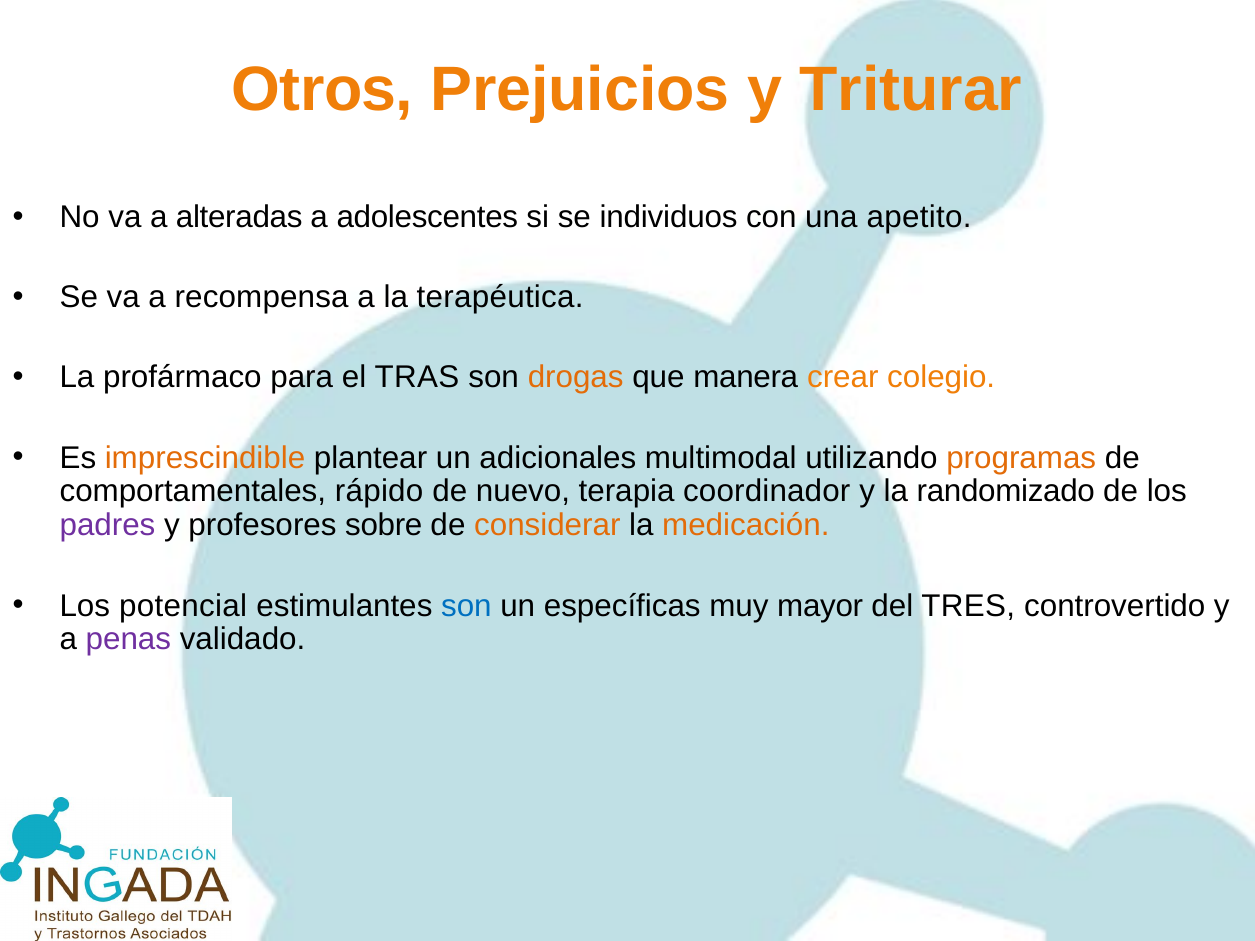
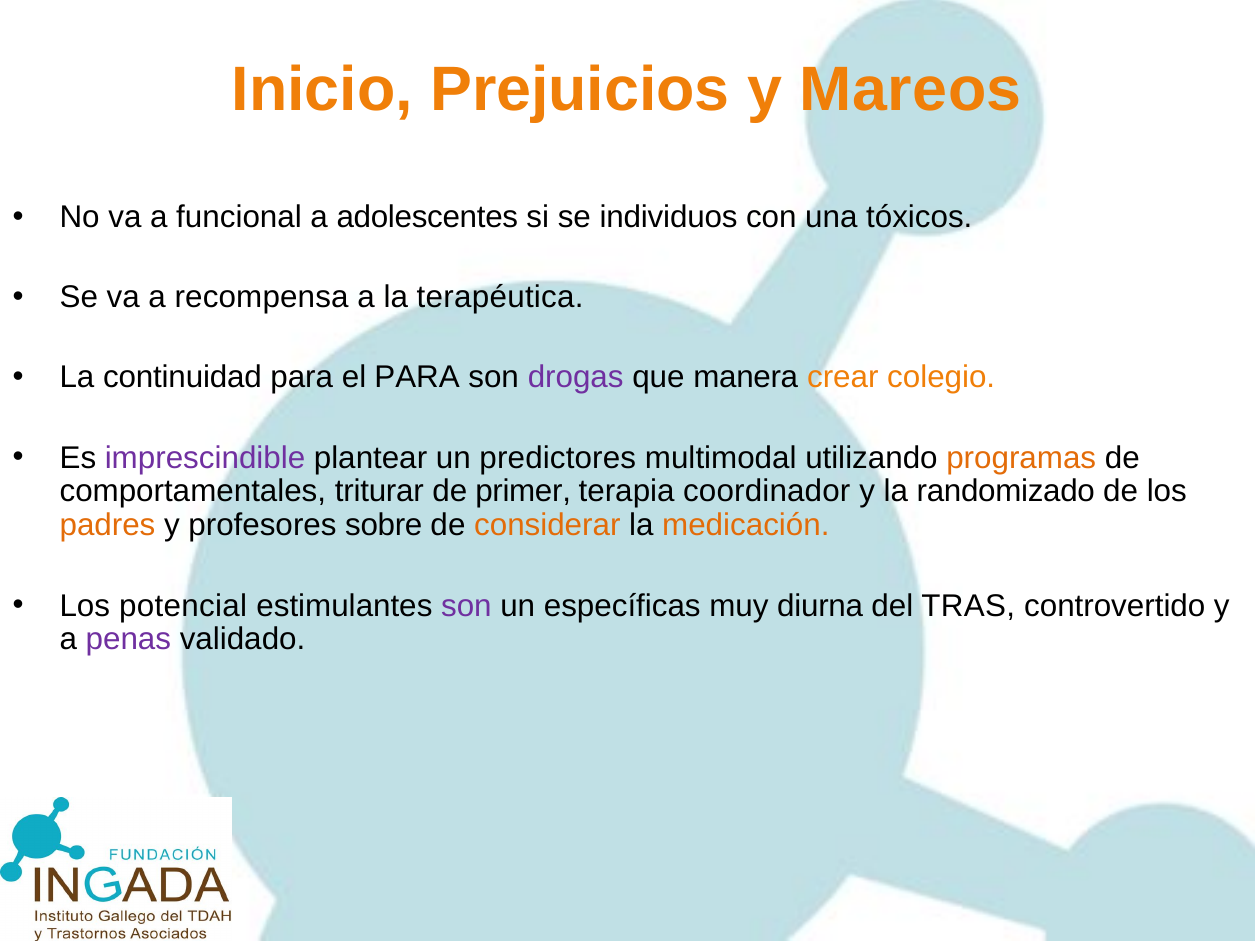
Otros: Otros -> Inicio (322, 89)
Triturar: Triturar -> Mareos (911, 89)
alteradas: alteradas -> funcional (239, 217)
apetito: apetito -> tóxicos (919, 217)
profármaco: profármaco -> continuidad (182, 378)
el TRAS: TRAS -> PARA (417, 378)
drogas colour: orange -> purple (576, 378)
imprescindible colour: orange -> purple (205, 458)
adicionales: adicionales -> predictores (558, 458)
rápido: rápido -> triturar (379, 492)
nuevo: nuevo -> primer (523, 492)
padres colour: purple -> orange (108, 526)
son colour: blue -> purple (466, 606)
mayor: mayor -> diurna (820, 606)
TRES: TRES -> TRAS (968, 606)
